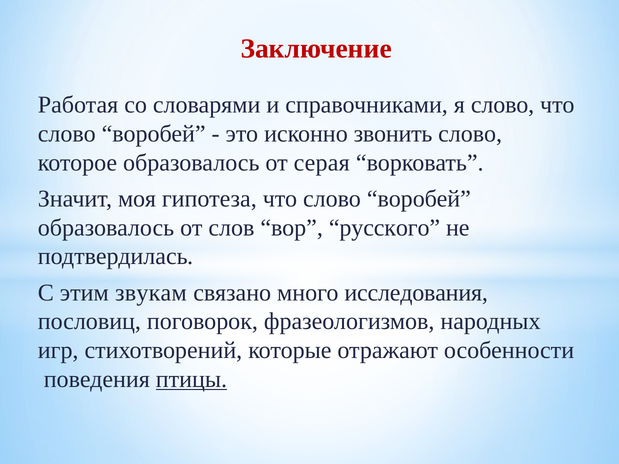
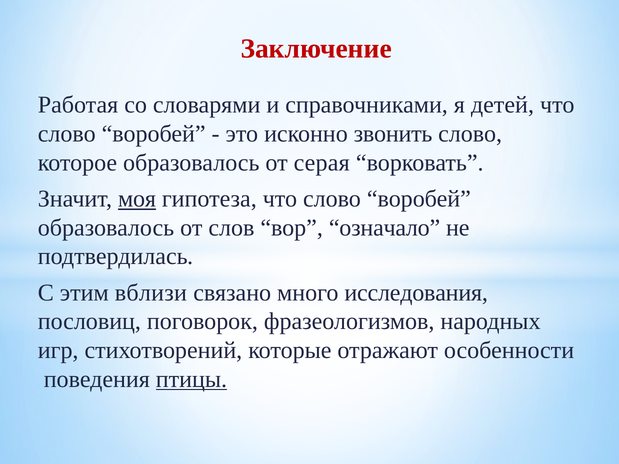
я слово: слово -> детей (502, 105)
моя underline: none -> present (137, 199)
русского: русского -> означало (385, 228)
звукам: звукам -> вблизи (151, 293)
